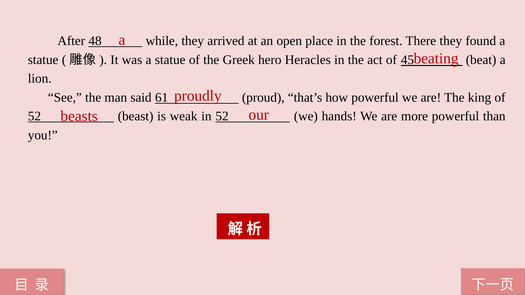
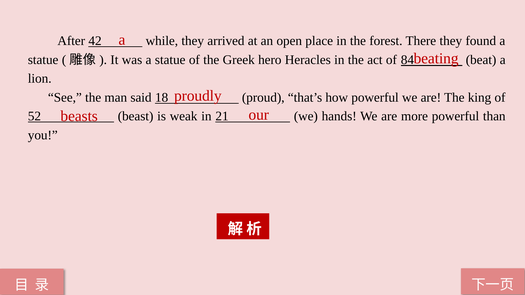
48: 48 -> 42 (95, 41)
45: 45 -> 84 (407, 60)
61: 61 -> 18 (162, 98)
in 52: 52 -> 21 (222, 116)
